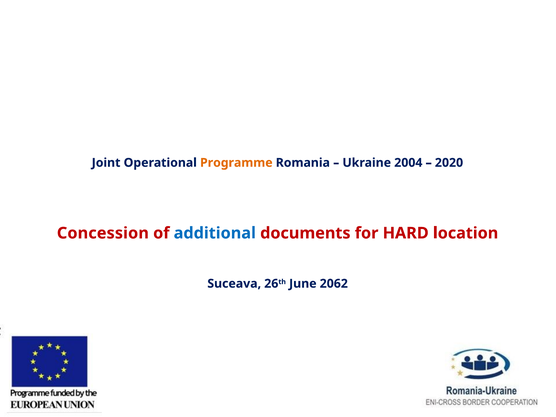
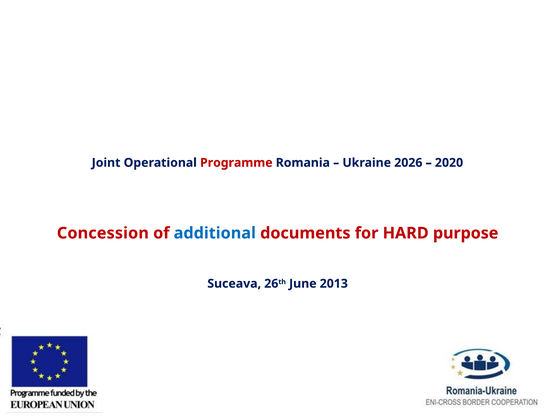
Programme colour: orange -> red (236, 163)
2004: 2004 -> 2026 (408, 163)
location: location -> purpose (466, 233)
2062: 2062 -> 2013 (334, 284)
